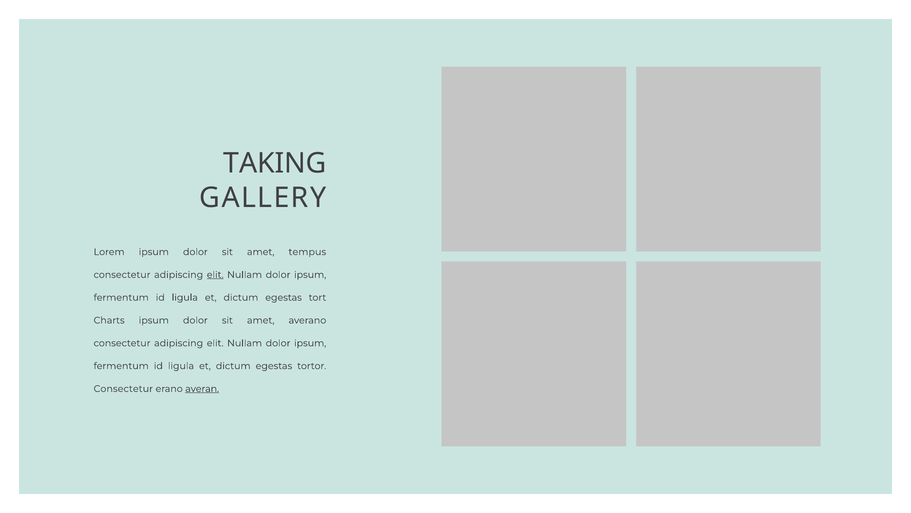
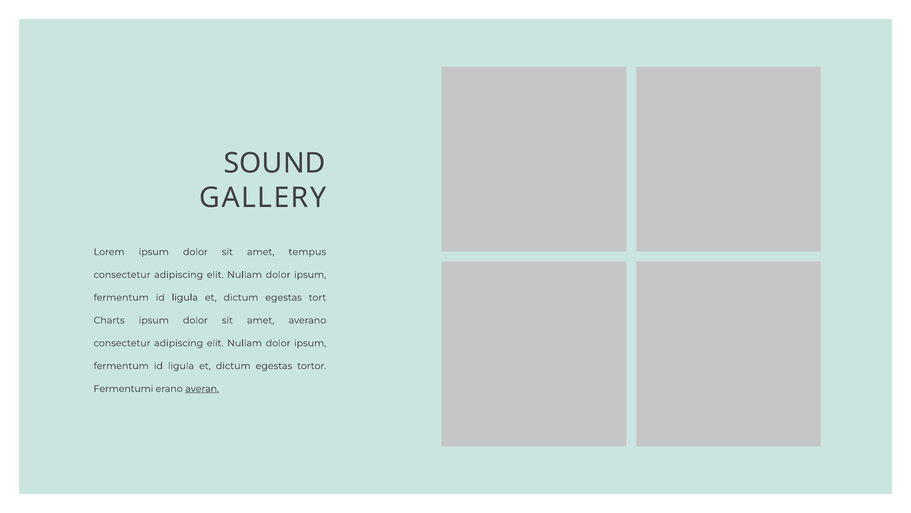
TAKING: TAKING -> SOUND (275, 163)
elit underline: present -> none (215, 274)
Consectetur: Consectetur -> Fermentumi (123, 388)
